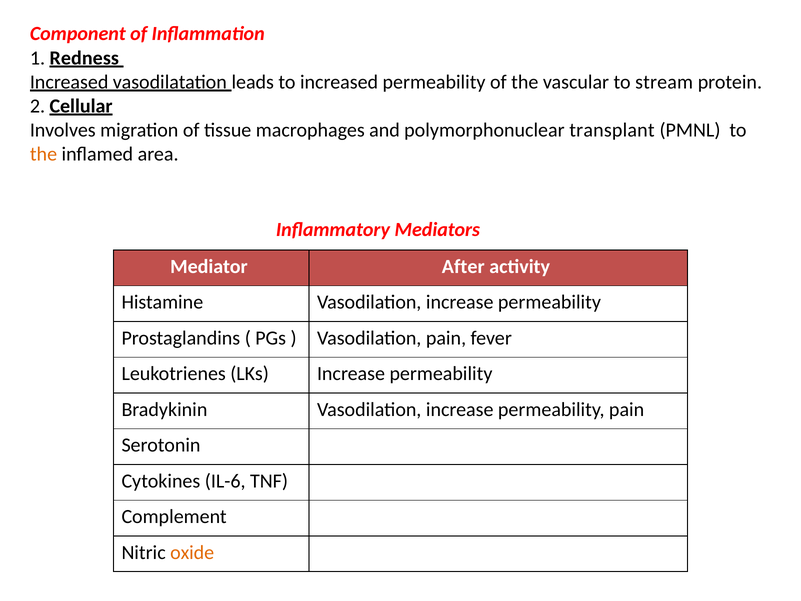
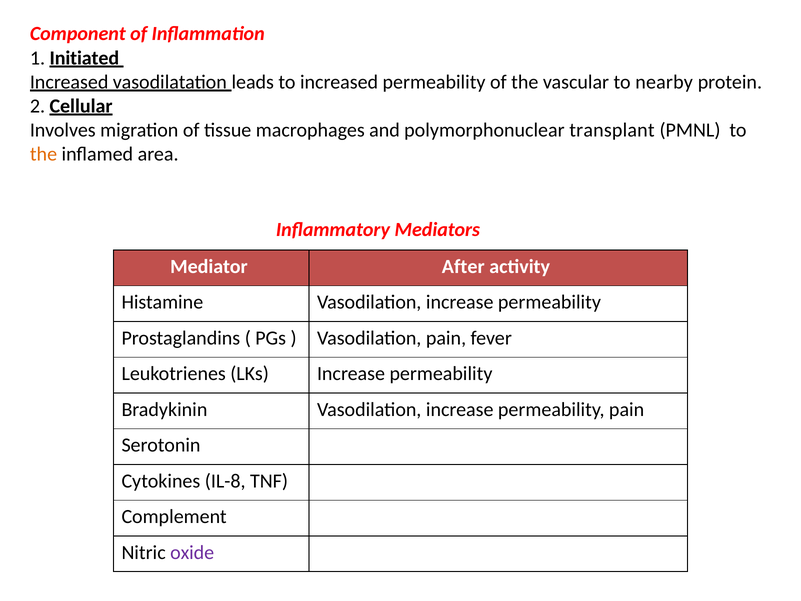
Redness: Redness -> Initiated (84, 58)
stream: stream -> nearby (664, 82)
IL-6: IL-6 -> IL-8 (225, 481)
oxide colour: orange -> purple (192, 552)
